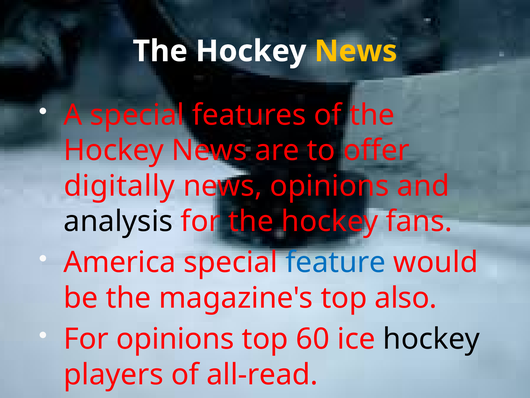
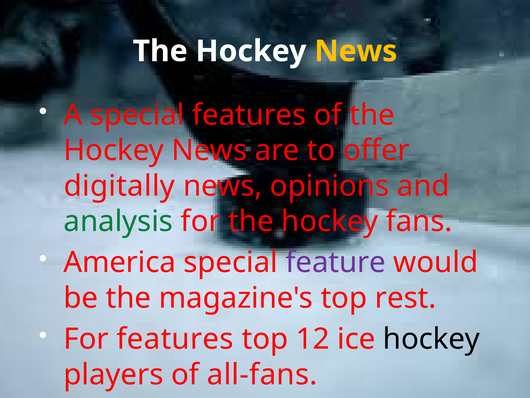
analysis colour: black -> green (118, 221)
feature colour: blue -> purple (336, 262)
also: also -> rest (406, 298)
For opinions: opinions -> features (175, 339)
60: 60 -> 12 (313, 339)
all-read: all-read -> all-fans (262, 374)
